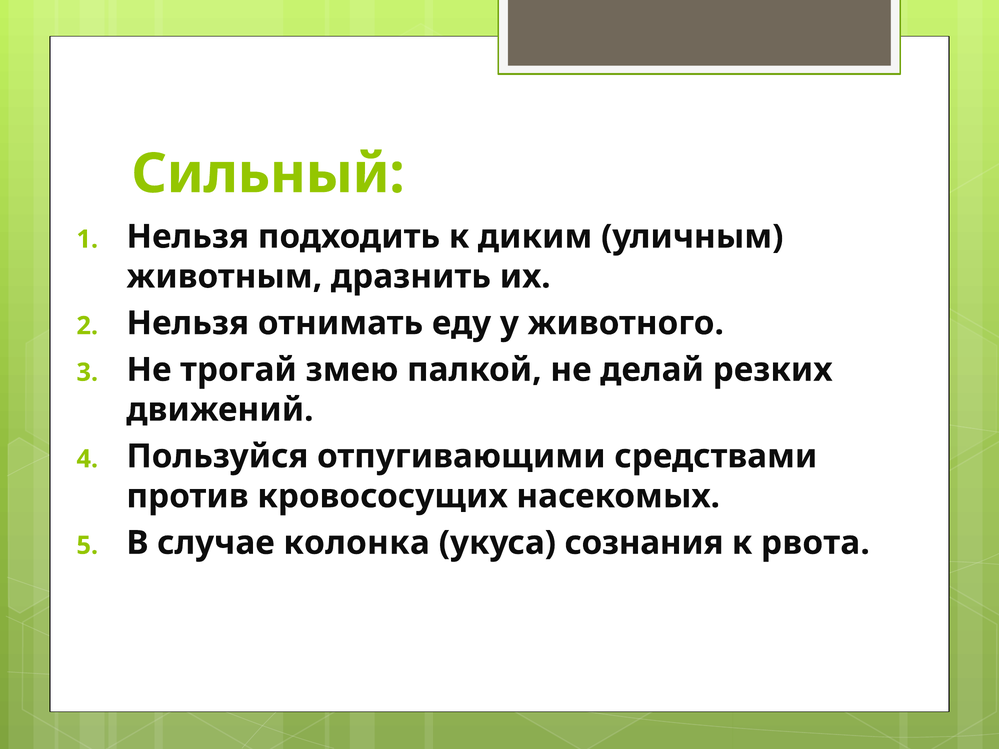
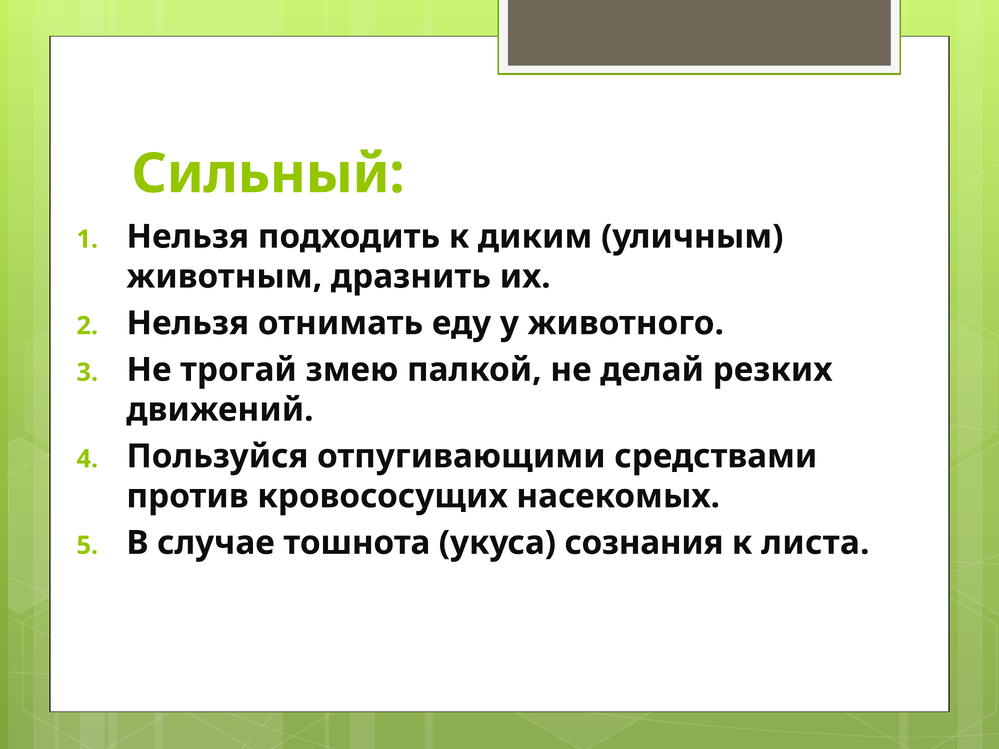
колонка: колонка -> тошнота (357, 543)
рвота: рвота -> листа (815, 543)
